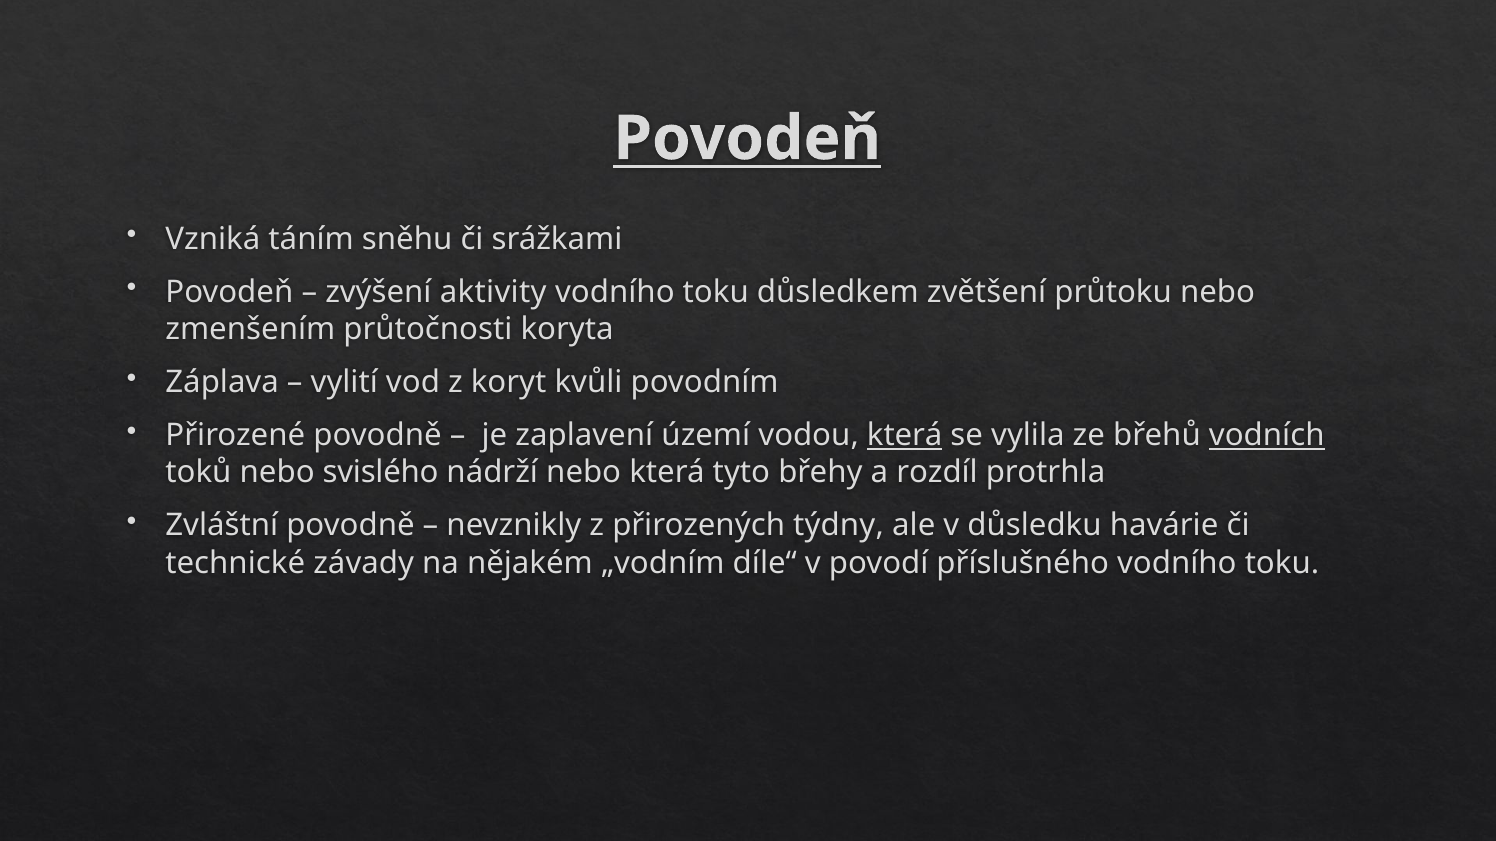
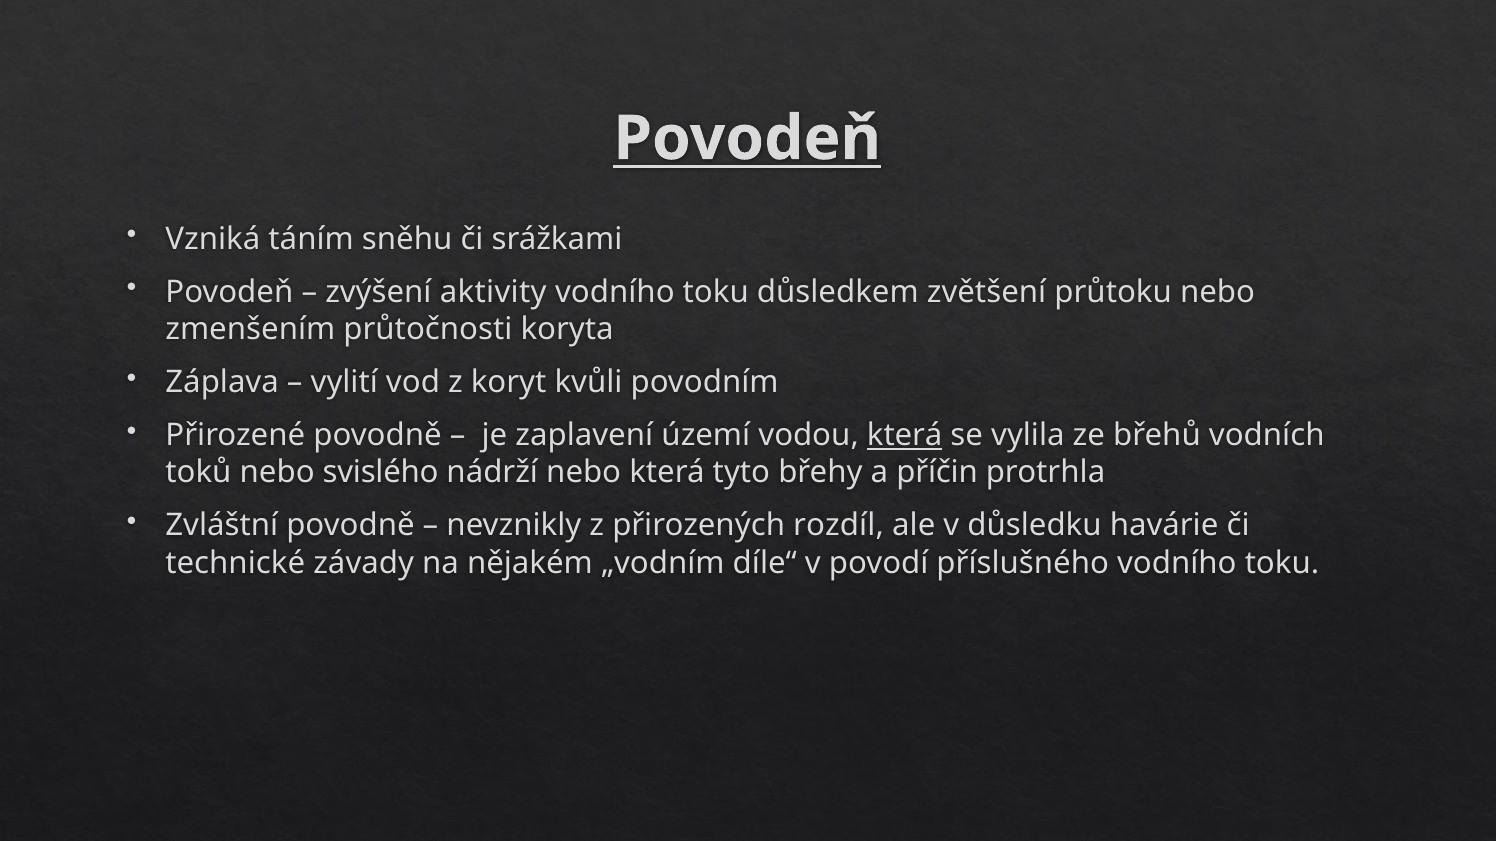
vodních underline: present -> none (1267, 435)
rozdíl: rozdíl -> příčin (937, 473)
týdny: týdny -> rozdíl (839, 526)
